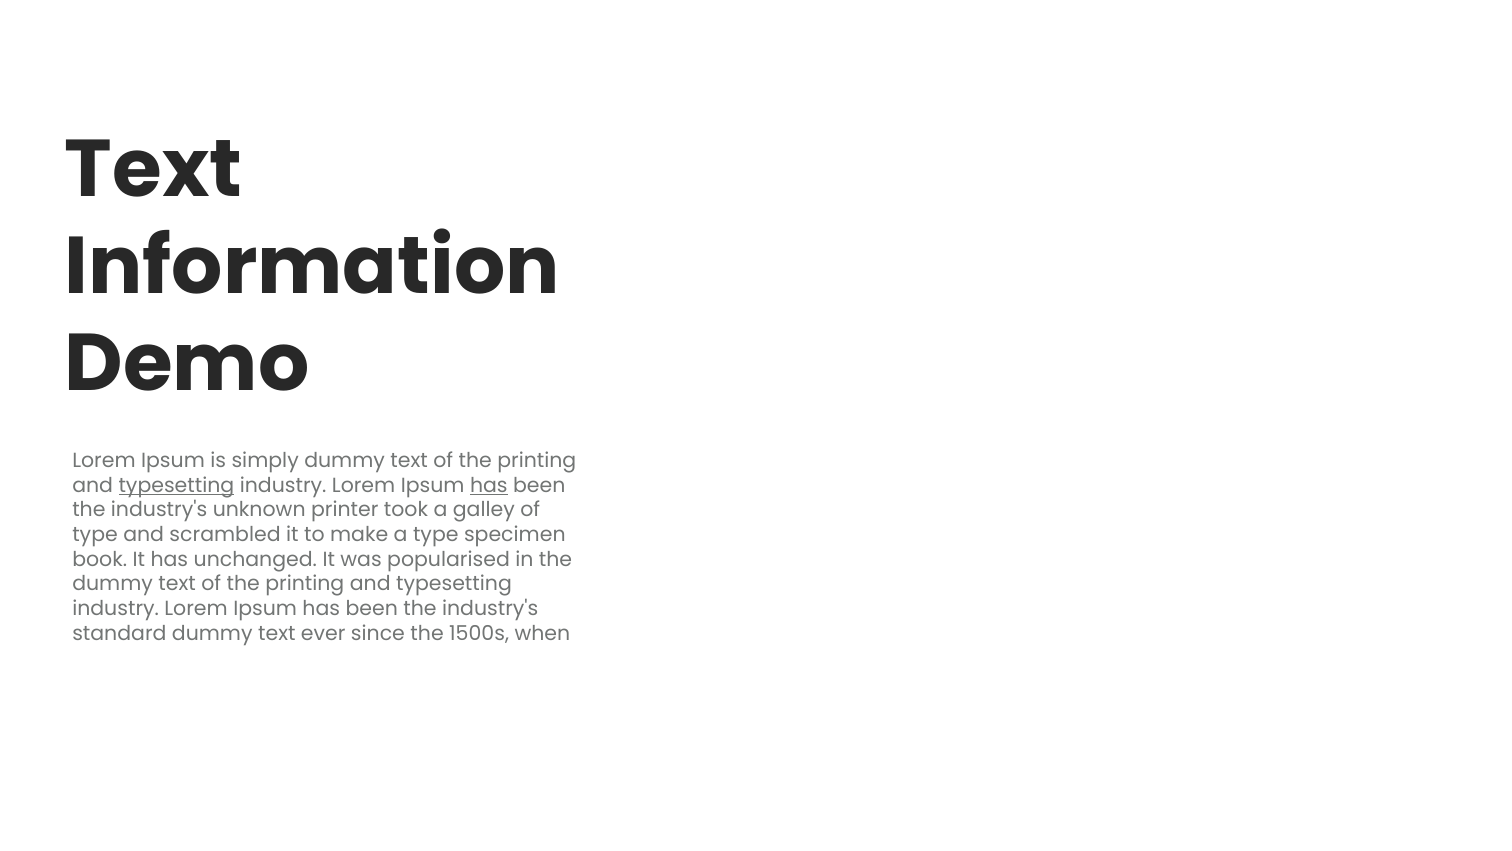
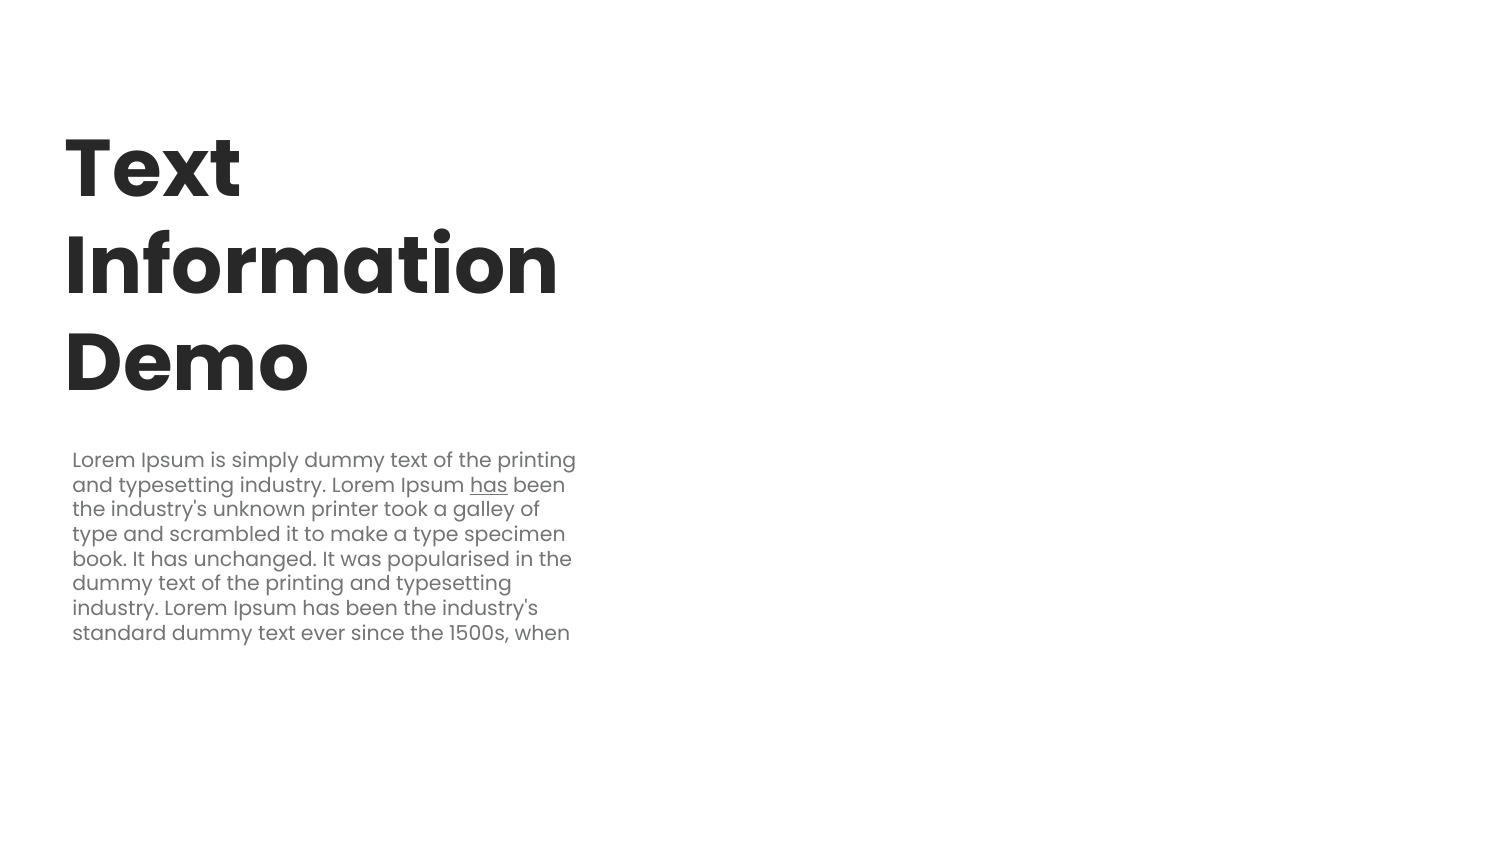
typesetting underline: present -> none (176, 485)
